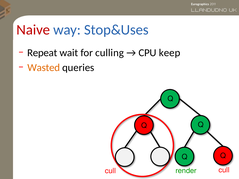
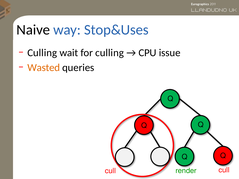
Naive colour: red -> black (33, 30)
Repeat: Repeat -> Culling (42, 53)
keep: keep -> issue (170, 53)
